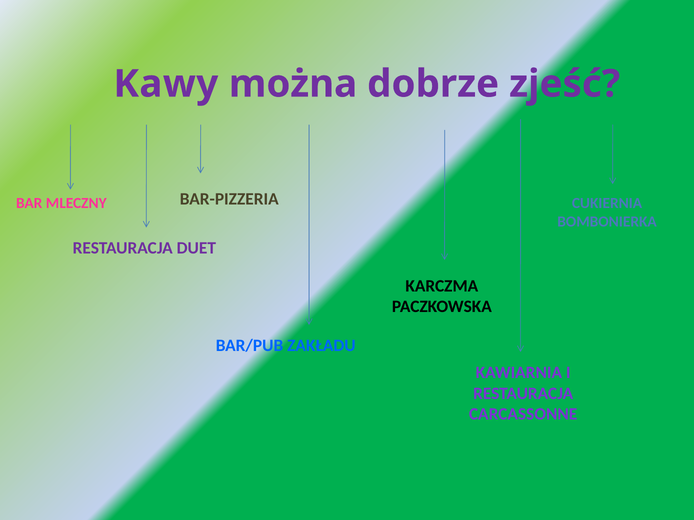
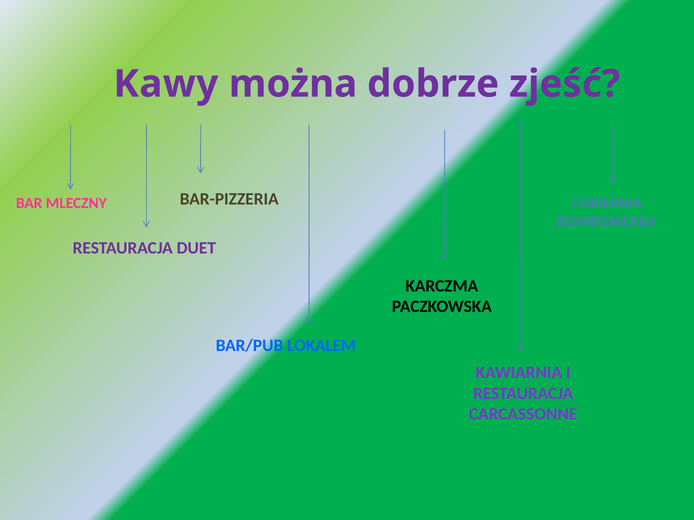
ZAKŁADU: ZAKŁADU -> LOKALEM (322, 346)
